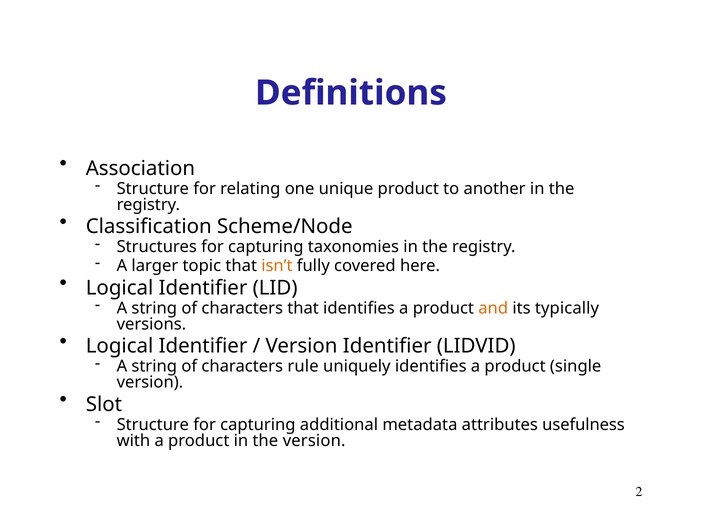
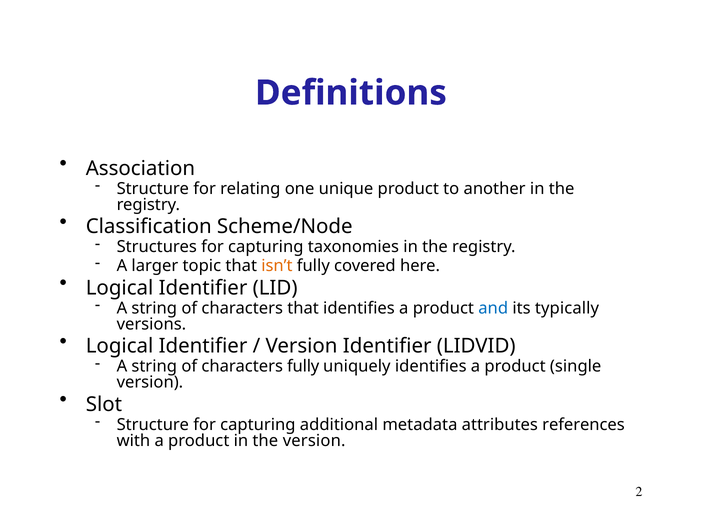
and colour: orange -> blue (493, 309)
characters rule: rule -> fully (303, 367)
usefulness: usefulness -> references (583, 425)
